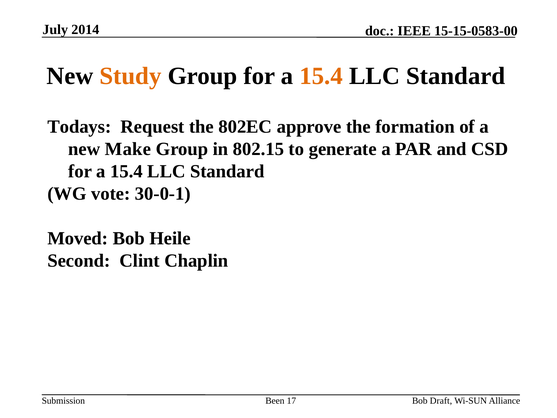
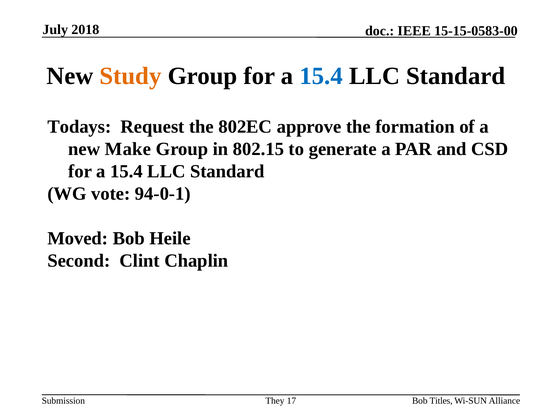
2014: 2014 -> 2018 (85, 30)
15.4 colour: orange -> blue (321, 76)
30-0-1: 30-0-1 -> 94-0-1 (163, 194)
Been: Been -> They (275, 401)
Draft: Draft -> Titles (441, 401)
